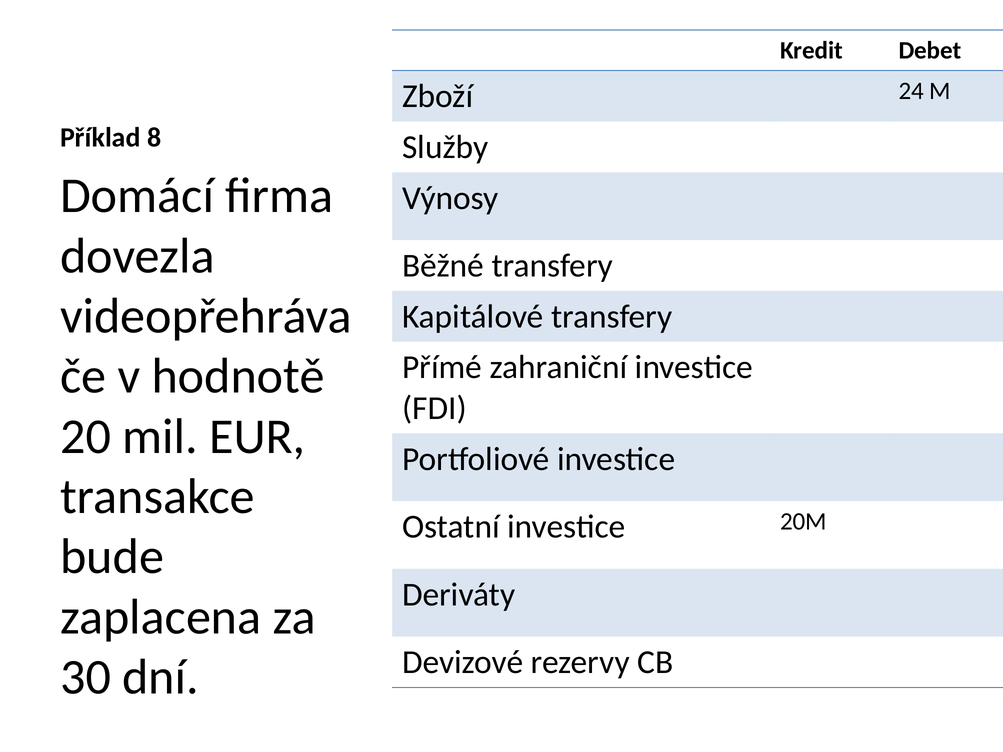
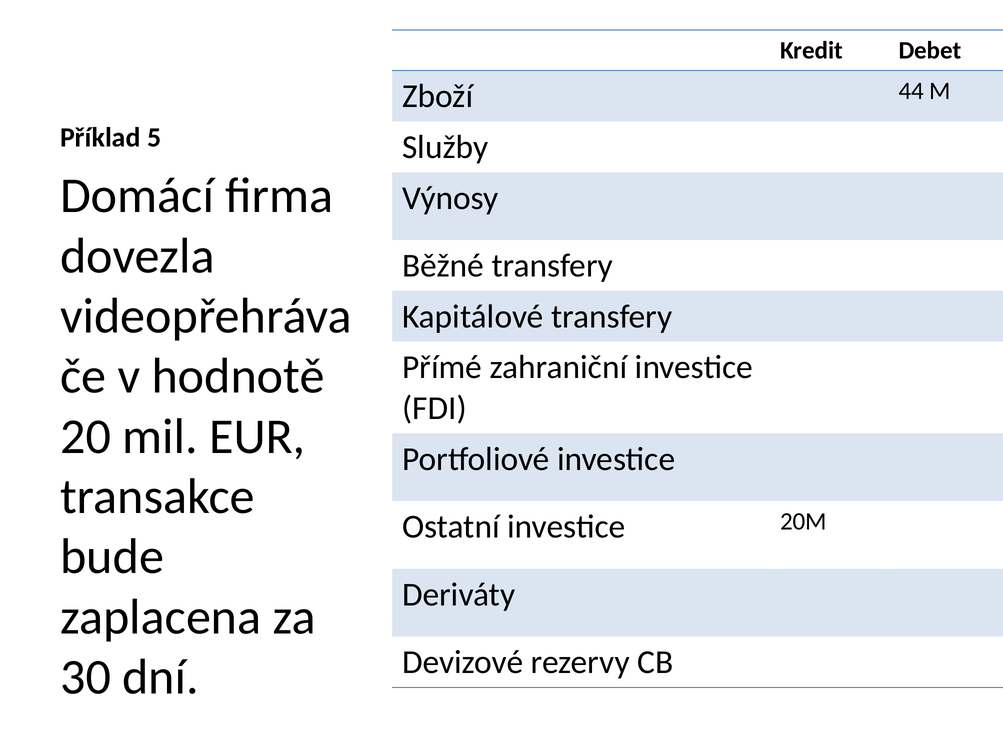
24: 24 -> 44 (911, 91)
8: 8 -> 5 (154, 138)
